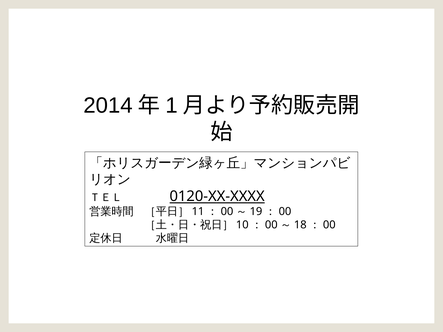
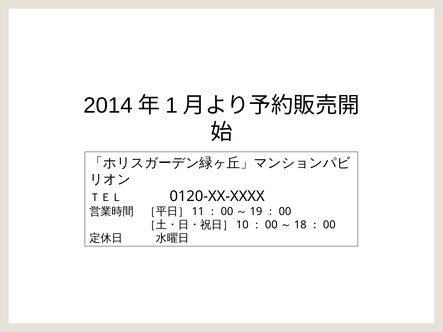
0120-XX-XXXX underline: present -> none (217, 197)
